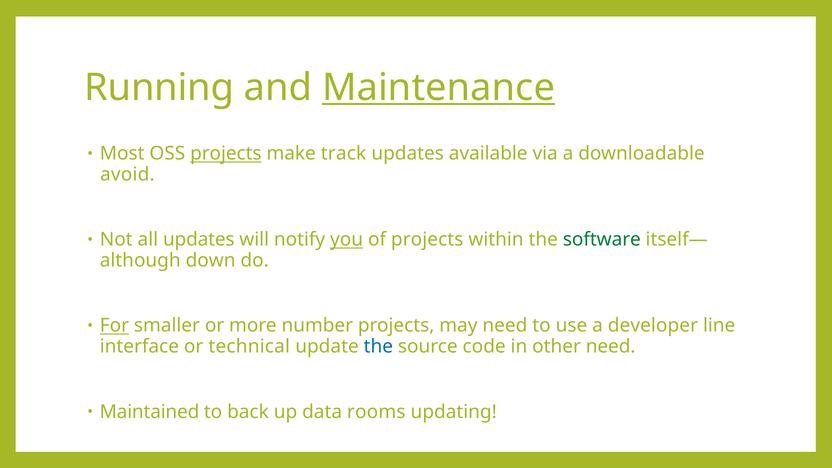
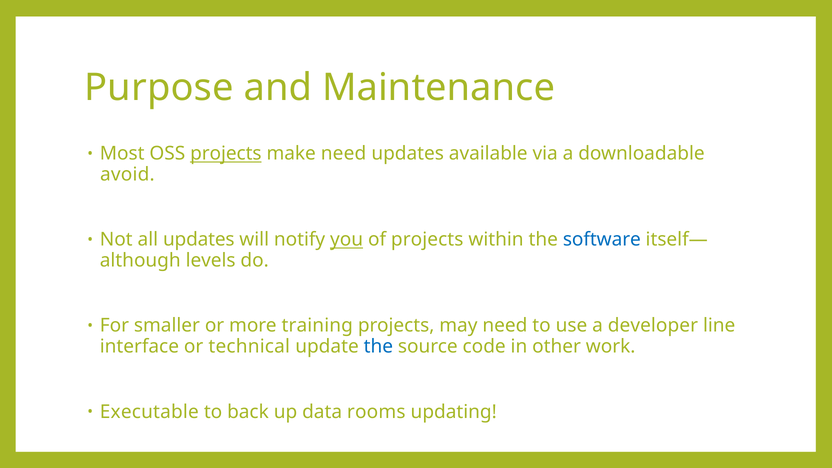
Running: Running -> Purpose (159, 88)
Maintenance underline: present -> none (439, 88)
make track: track -> need (344, 154)
software colour: green -> blue (602, 240)
down: down -> levels (211, 260)
For underline: present -> none (114, 326)
number: number -> training (317, 326)
other need: need -> work (611, 346)
Maintained: Maintained -> Executable (149, 412)
